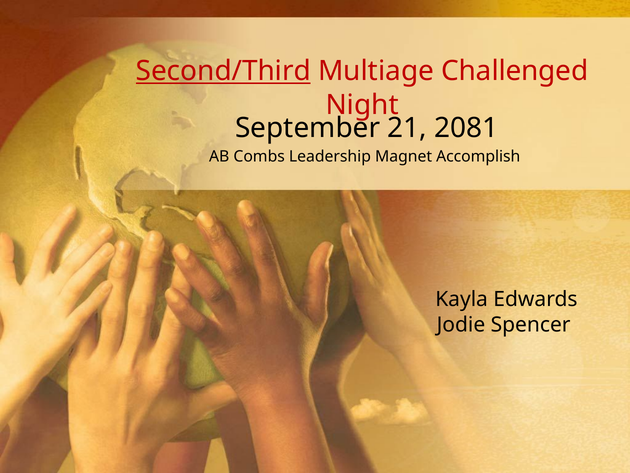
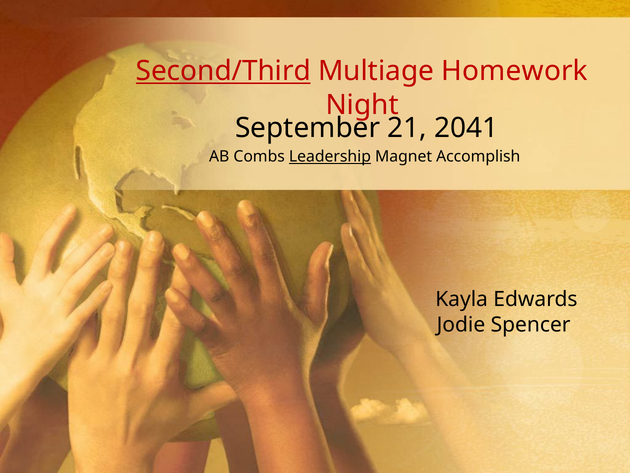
Challenged: Challenged -> Homework (515, 71)
2081: 2081 -> 2041 (466, 128)
Leadership underline: none -> present (330, 157)
